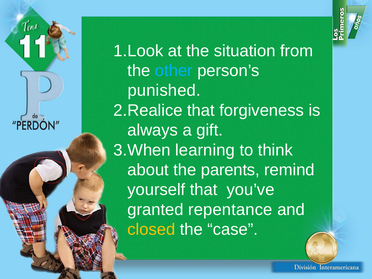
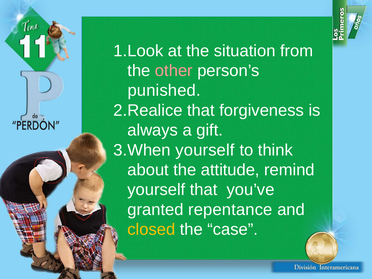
other colour: light blue -> pink (174, 71)
learning: learning -> yourself (205, 150)
parents: parents -> attitude (230, 170)
